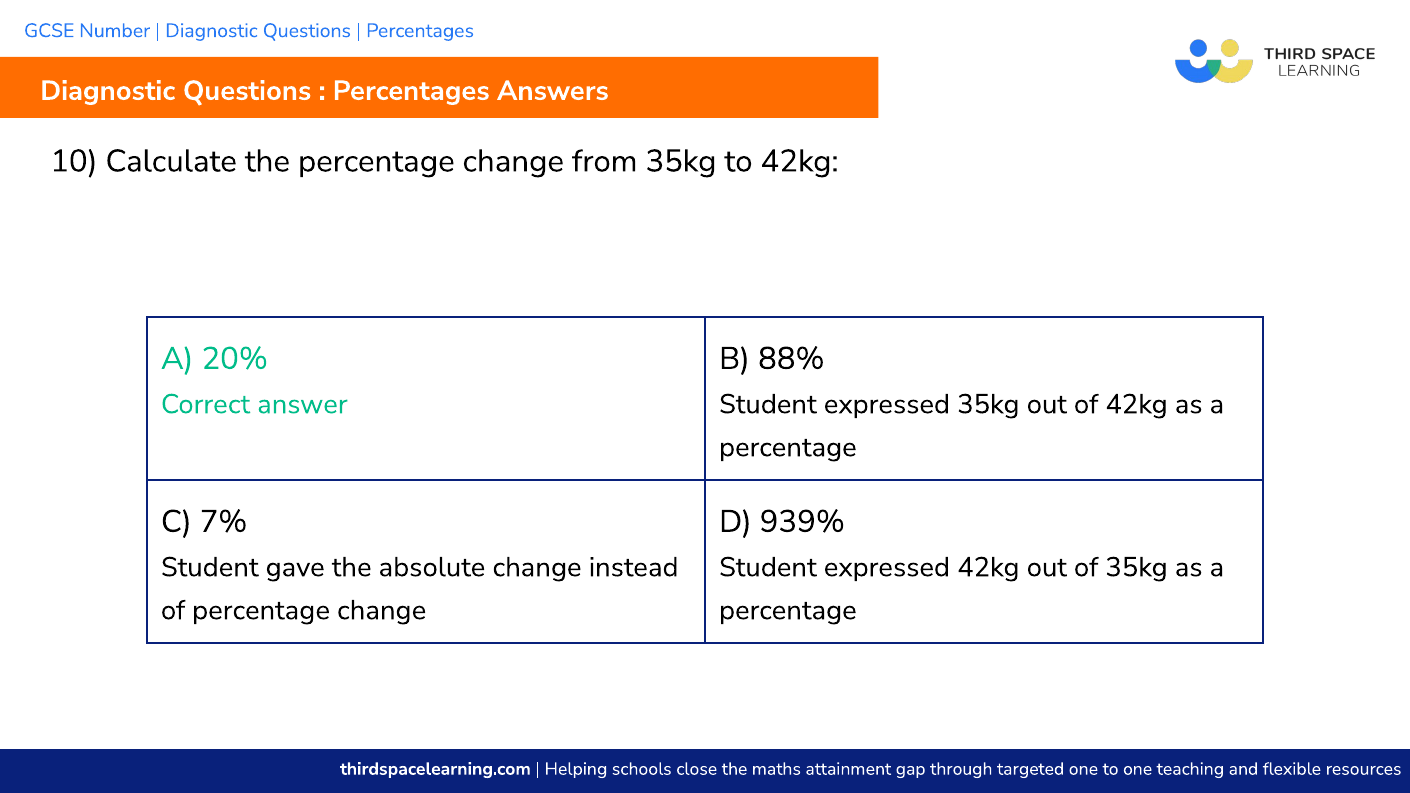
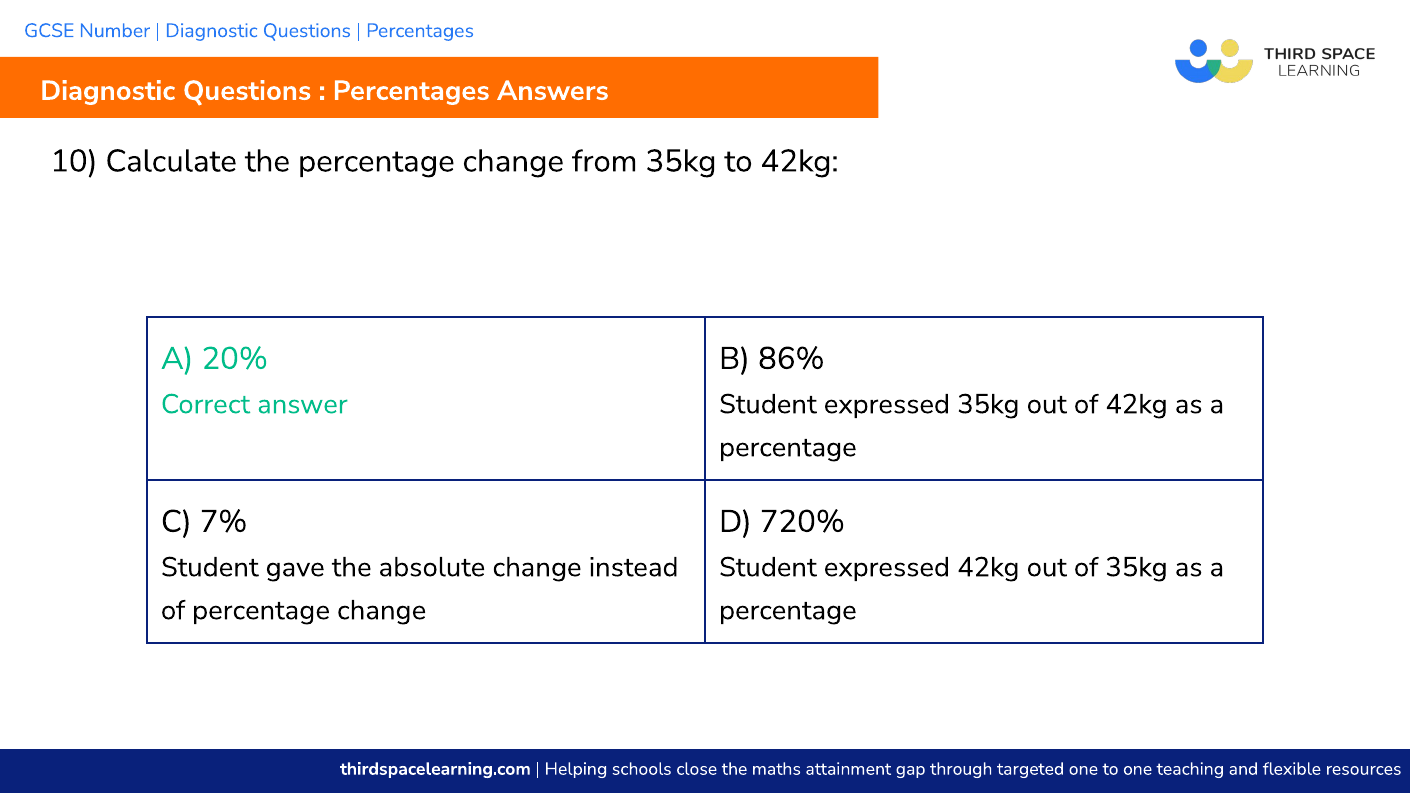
88%: 88% -> 86% (791, 359)
939%: 939% -> 720% (802, 522)
